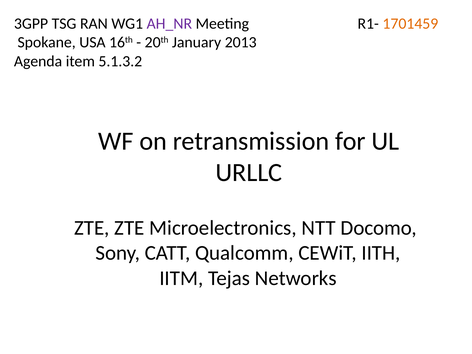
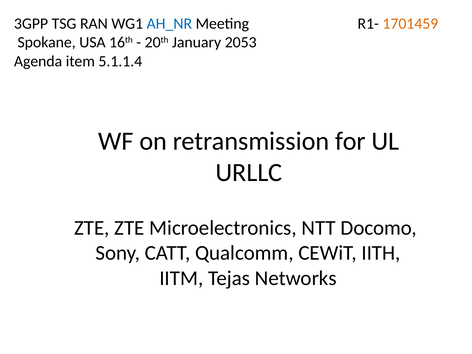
AH_NR colour: purple -> blue (169, 24)
2013: 2013 -> 2053 (241, 42)
5.1.3.2: 5.1.3.2 -> 5.1.1.4 (120, 61)
